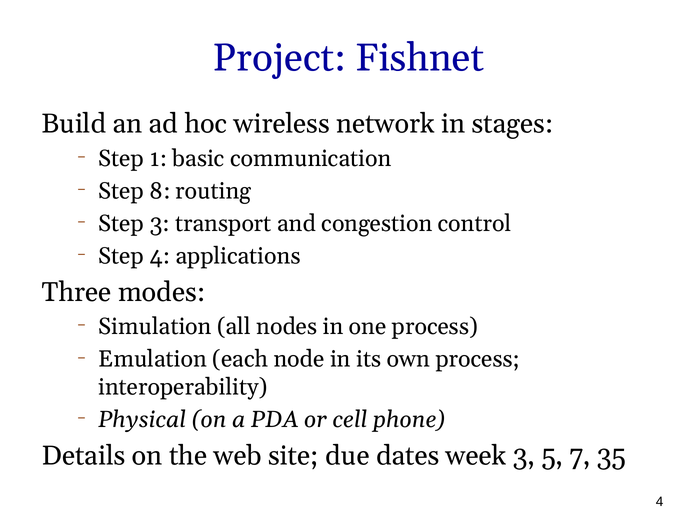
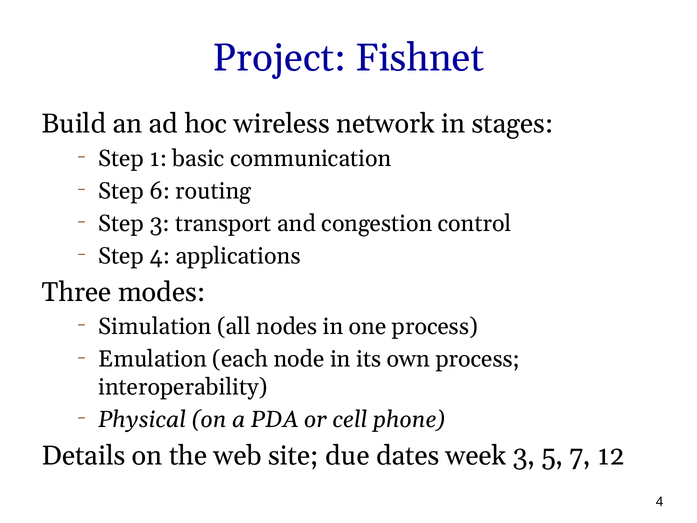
8: 8 -> 6 (160, 191)
35: 35 -> 12 (611, 455)
